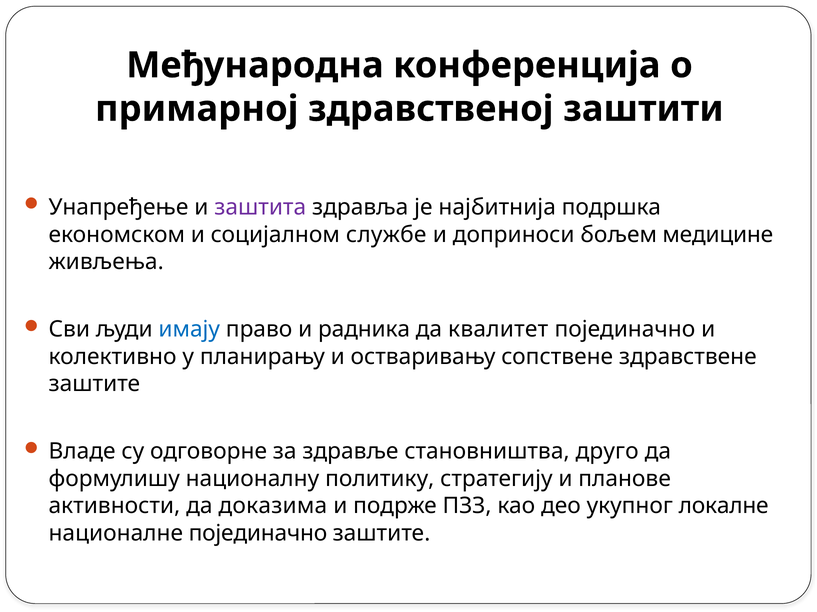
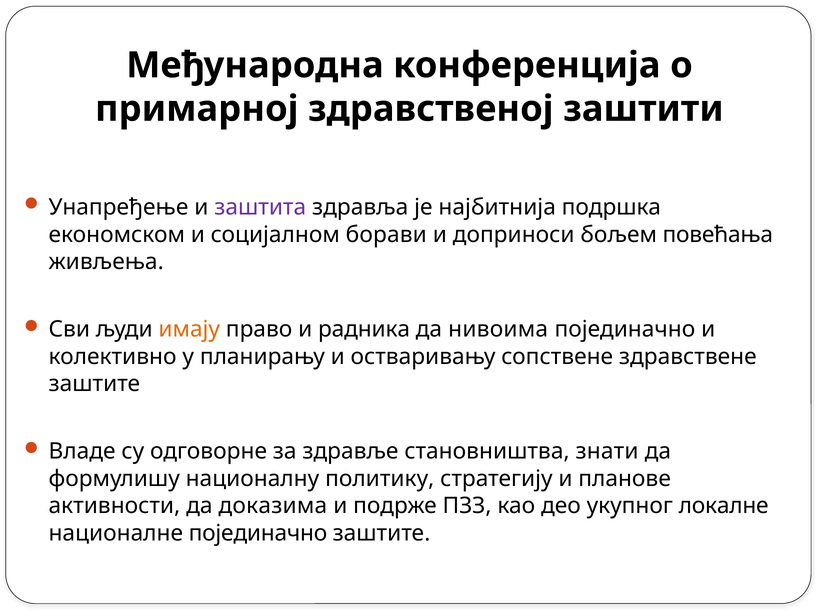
службе: службе -> борави (386, 235)
медицине: медицине -> повећања (718, 235)
имају colour: blue -> orange (189, 330)
квалитет: квалитет -> нивоима (498, 330)
друго: друго -> знати (607, 452)
